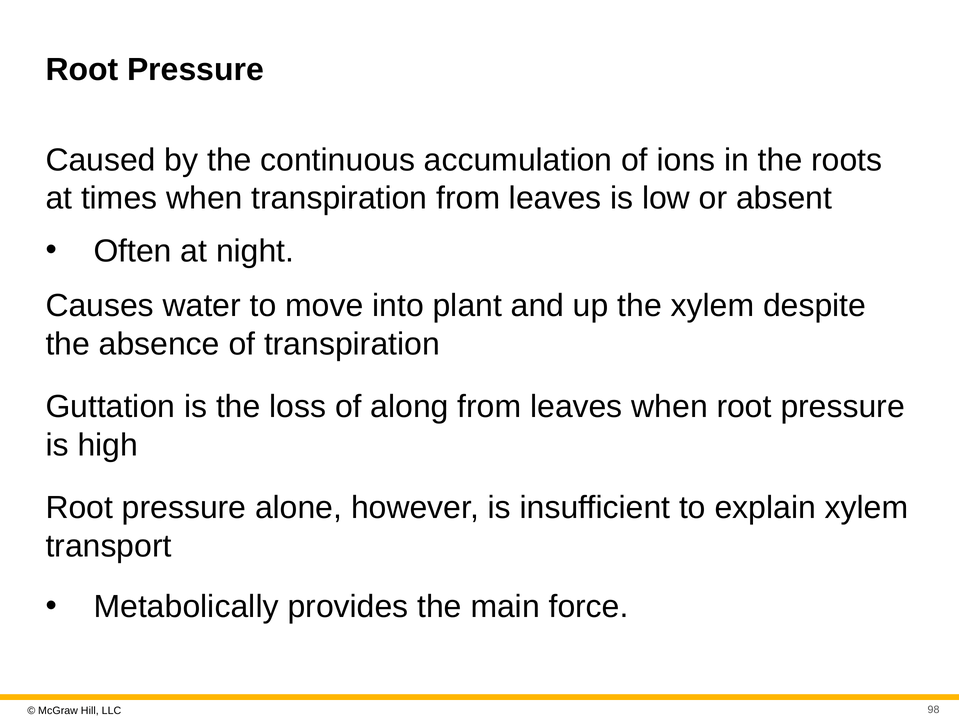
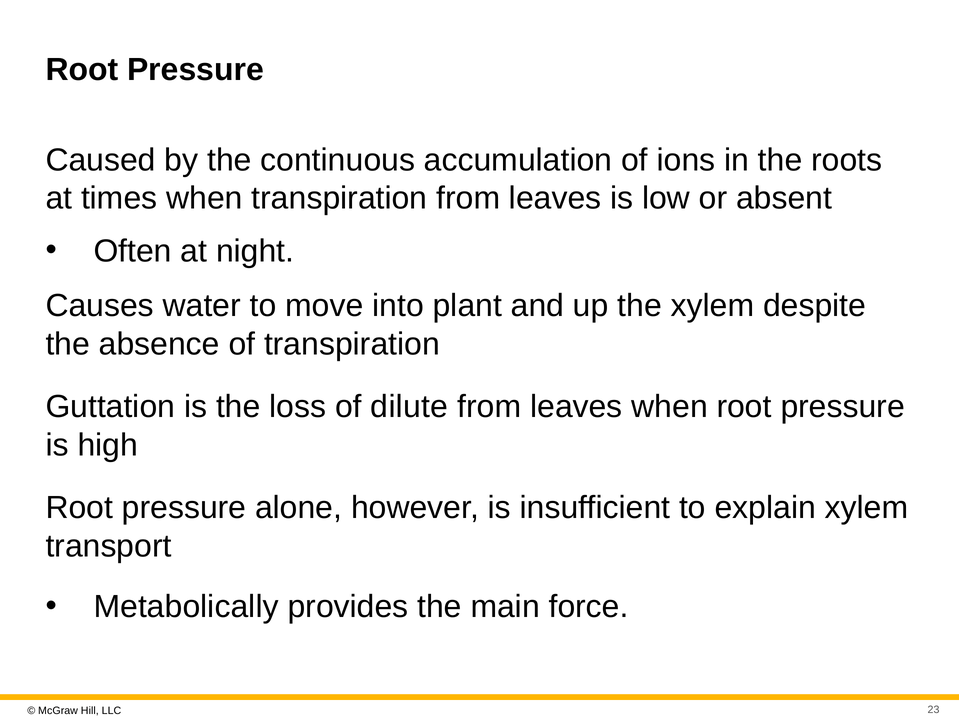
along: along -> dilute (409, 407)
98: 98 -> 23 (934, 710)
